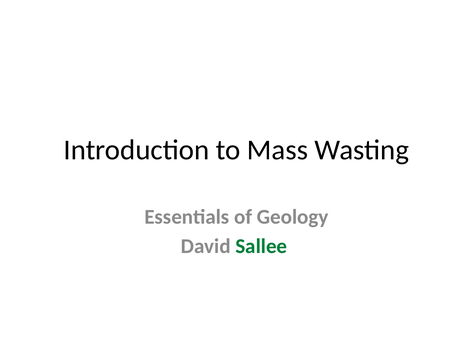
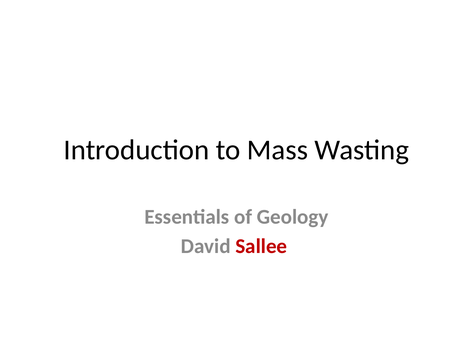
Sallee colour: green -> red (261, 247)
